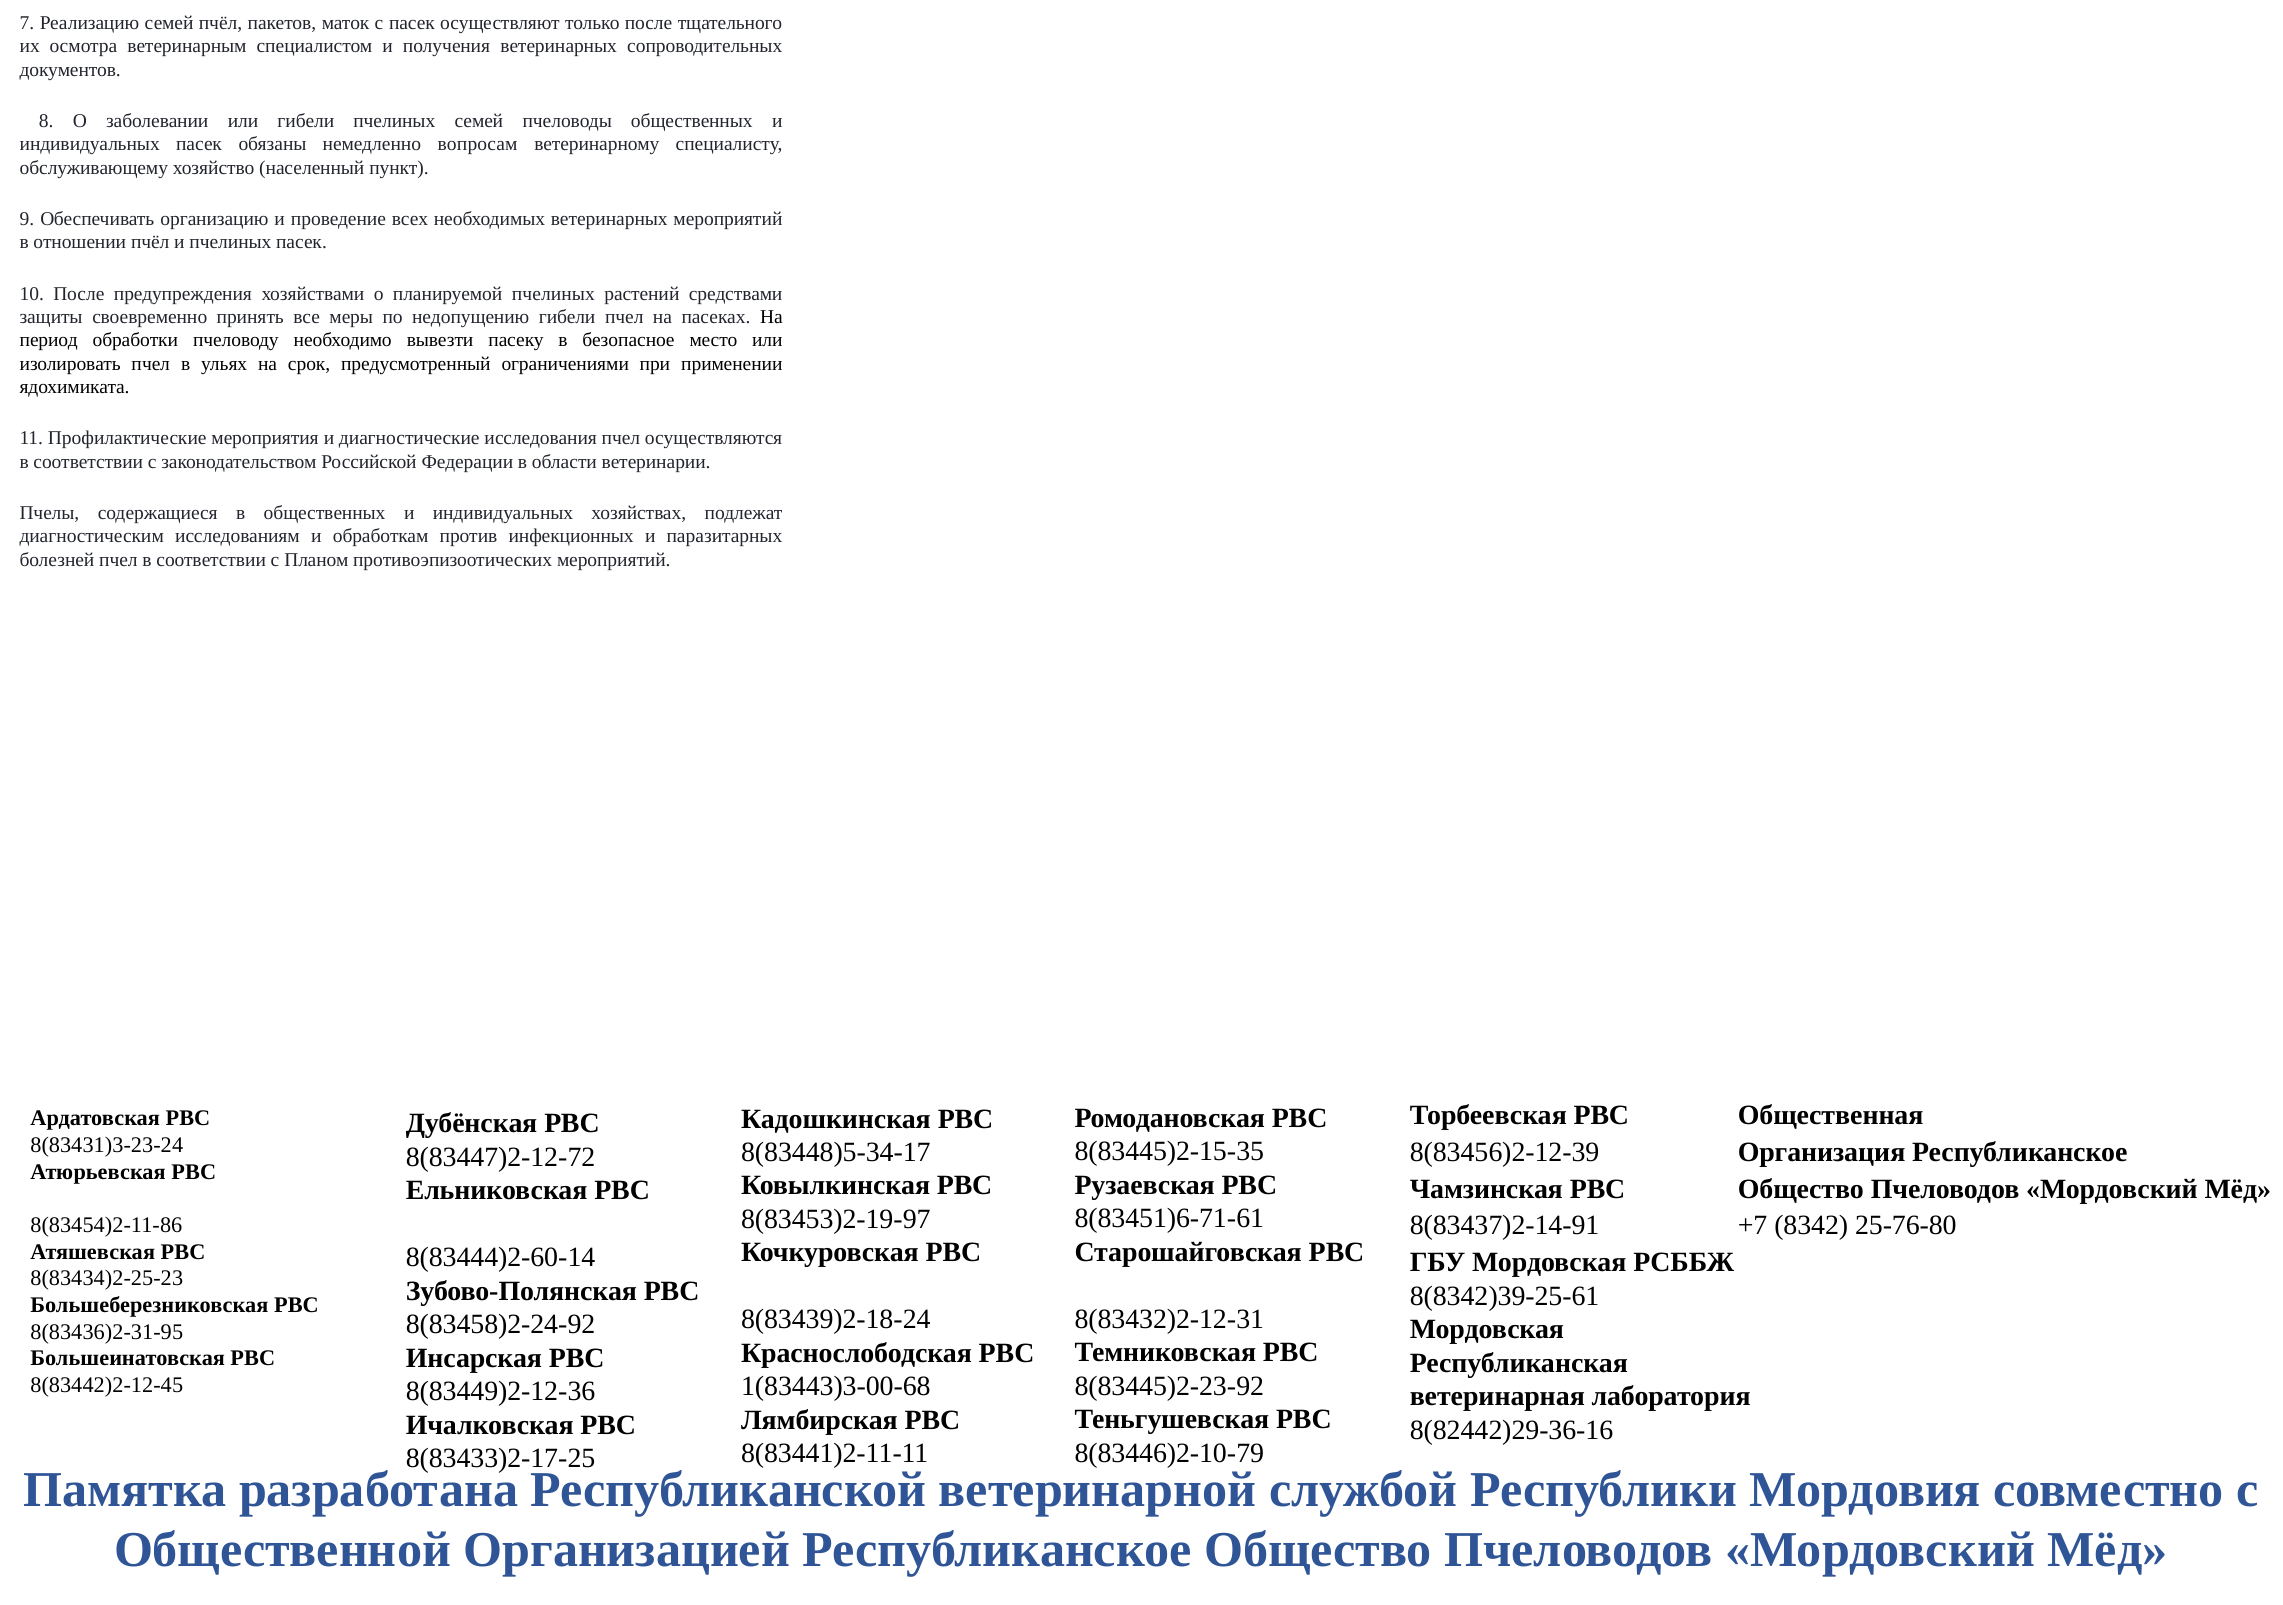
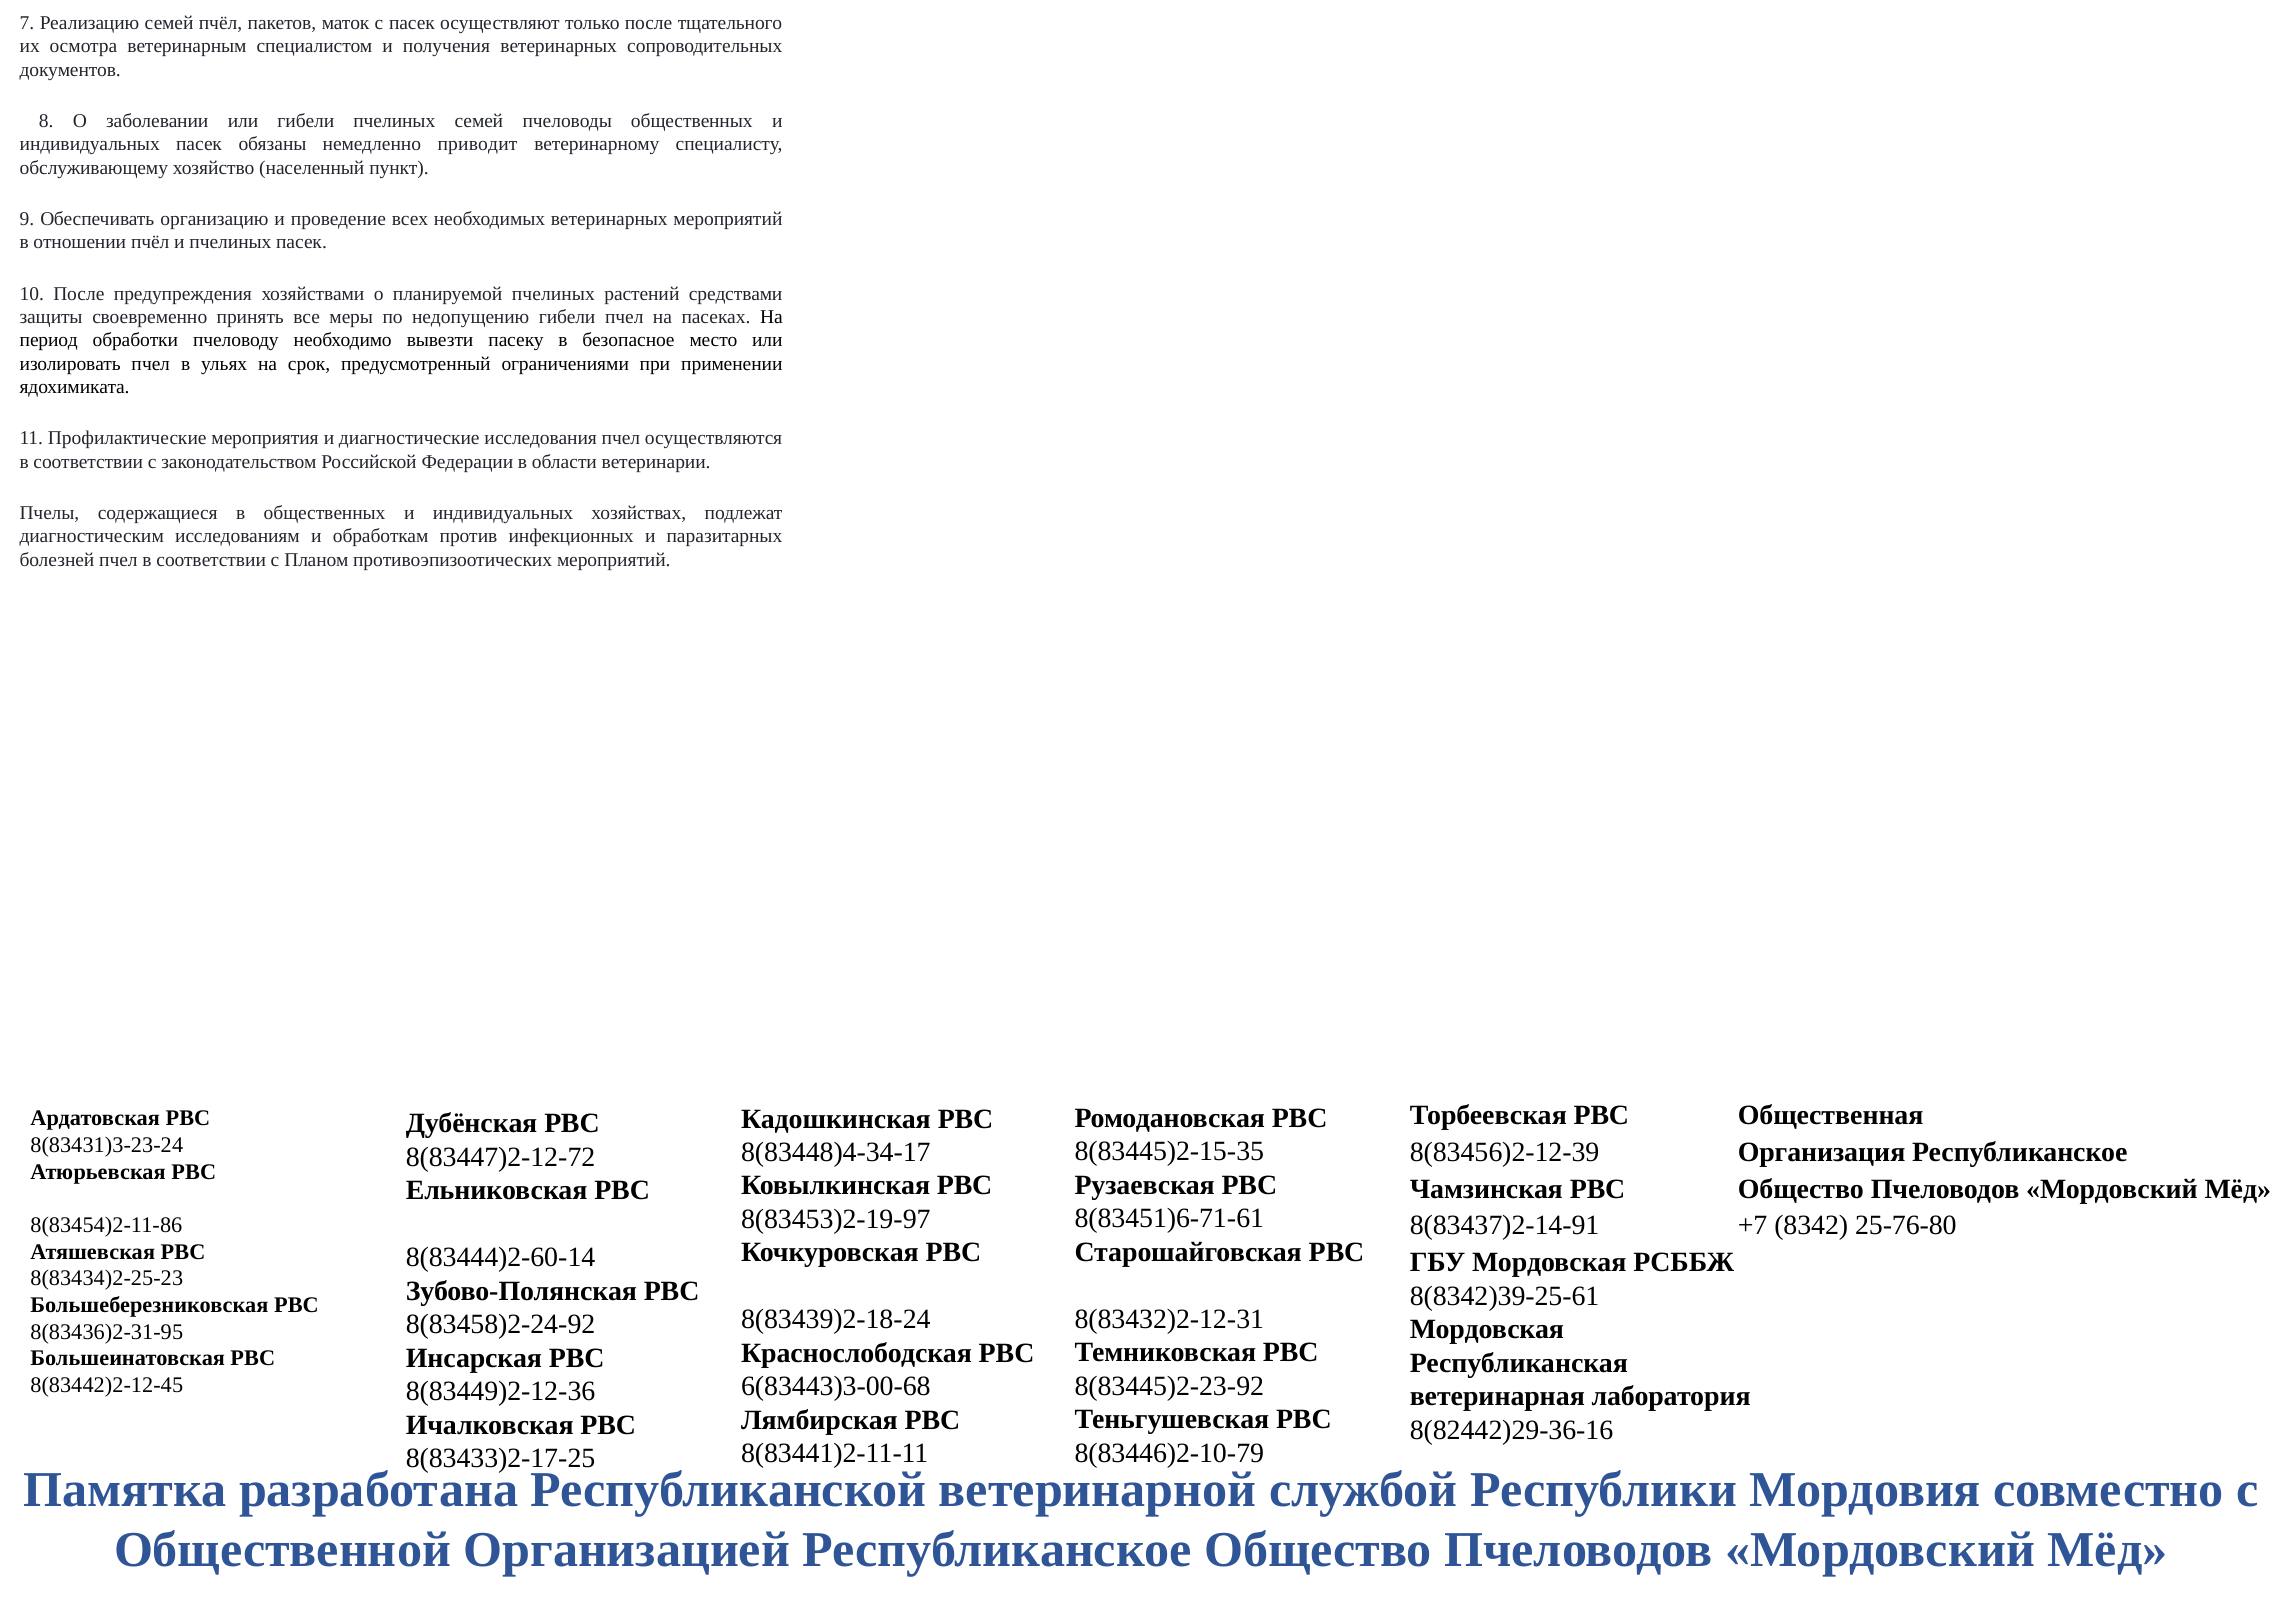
вопросам: вопросам -> приводит (477, 144)
8(83448)5-34-17: 8(83448)5-34-17 -> 8(83448)4-34-17 (836, 1152)
1(83443)3-00-68: 1(83443)3-00-68 -> 6(83443)3-00-68 (836, 1387)
